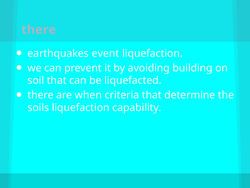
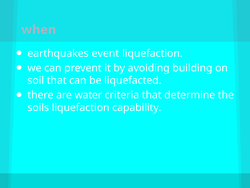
there: there -> when (39, 30)
when: when -> water (88, 95)
